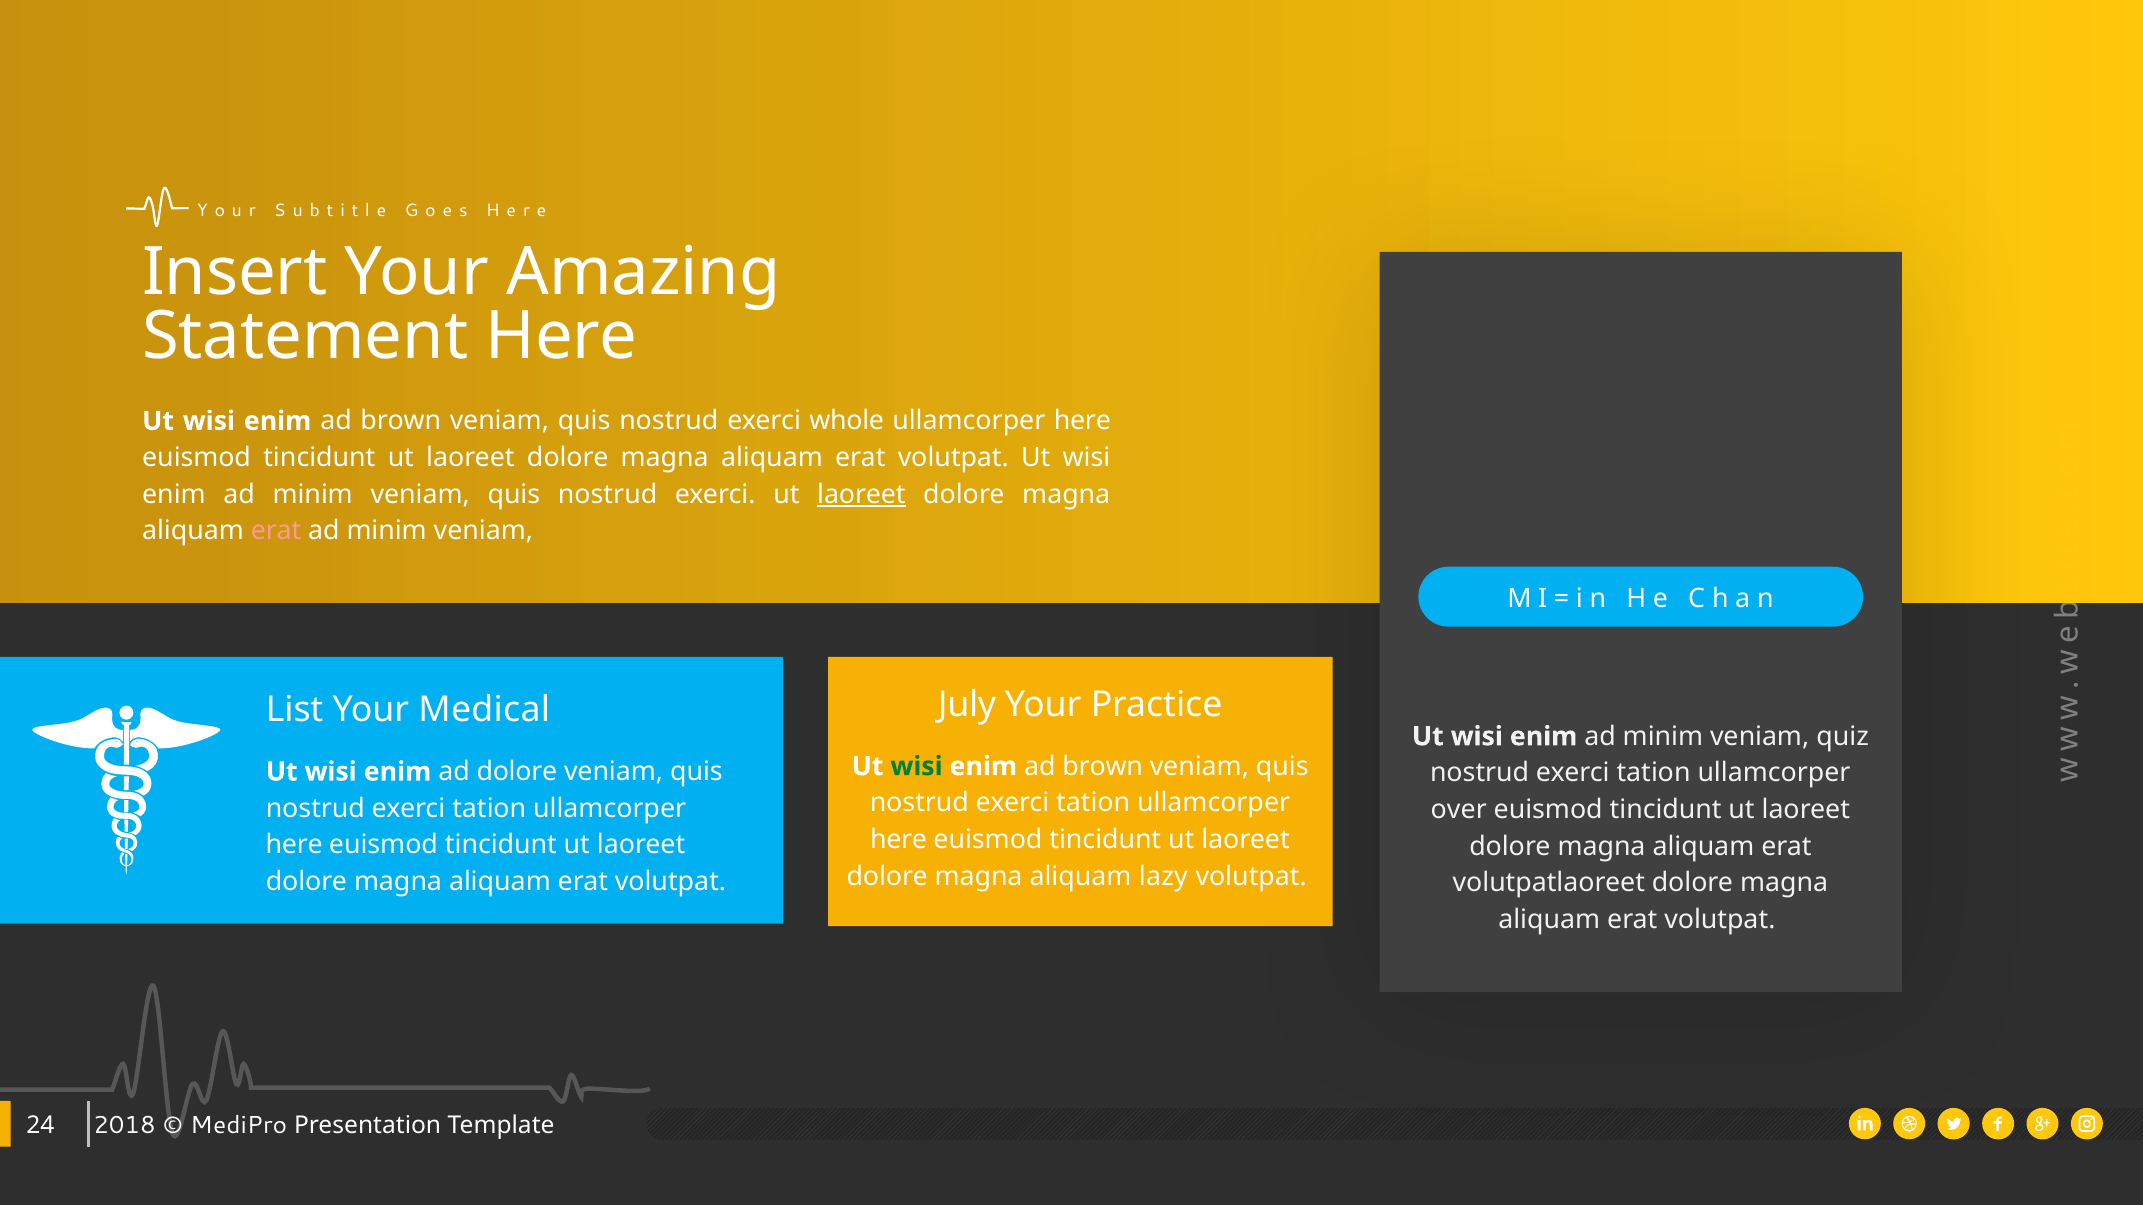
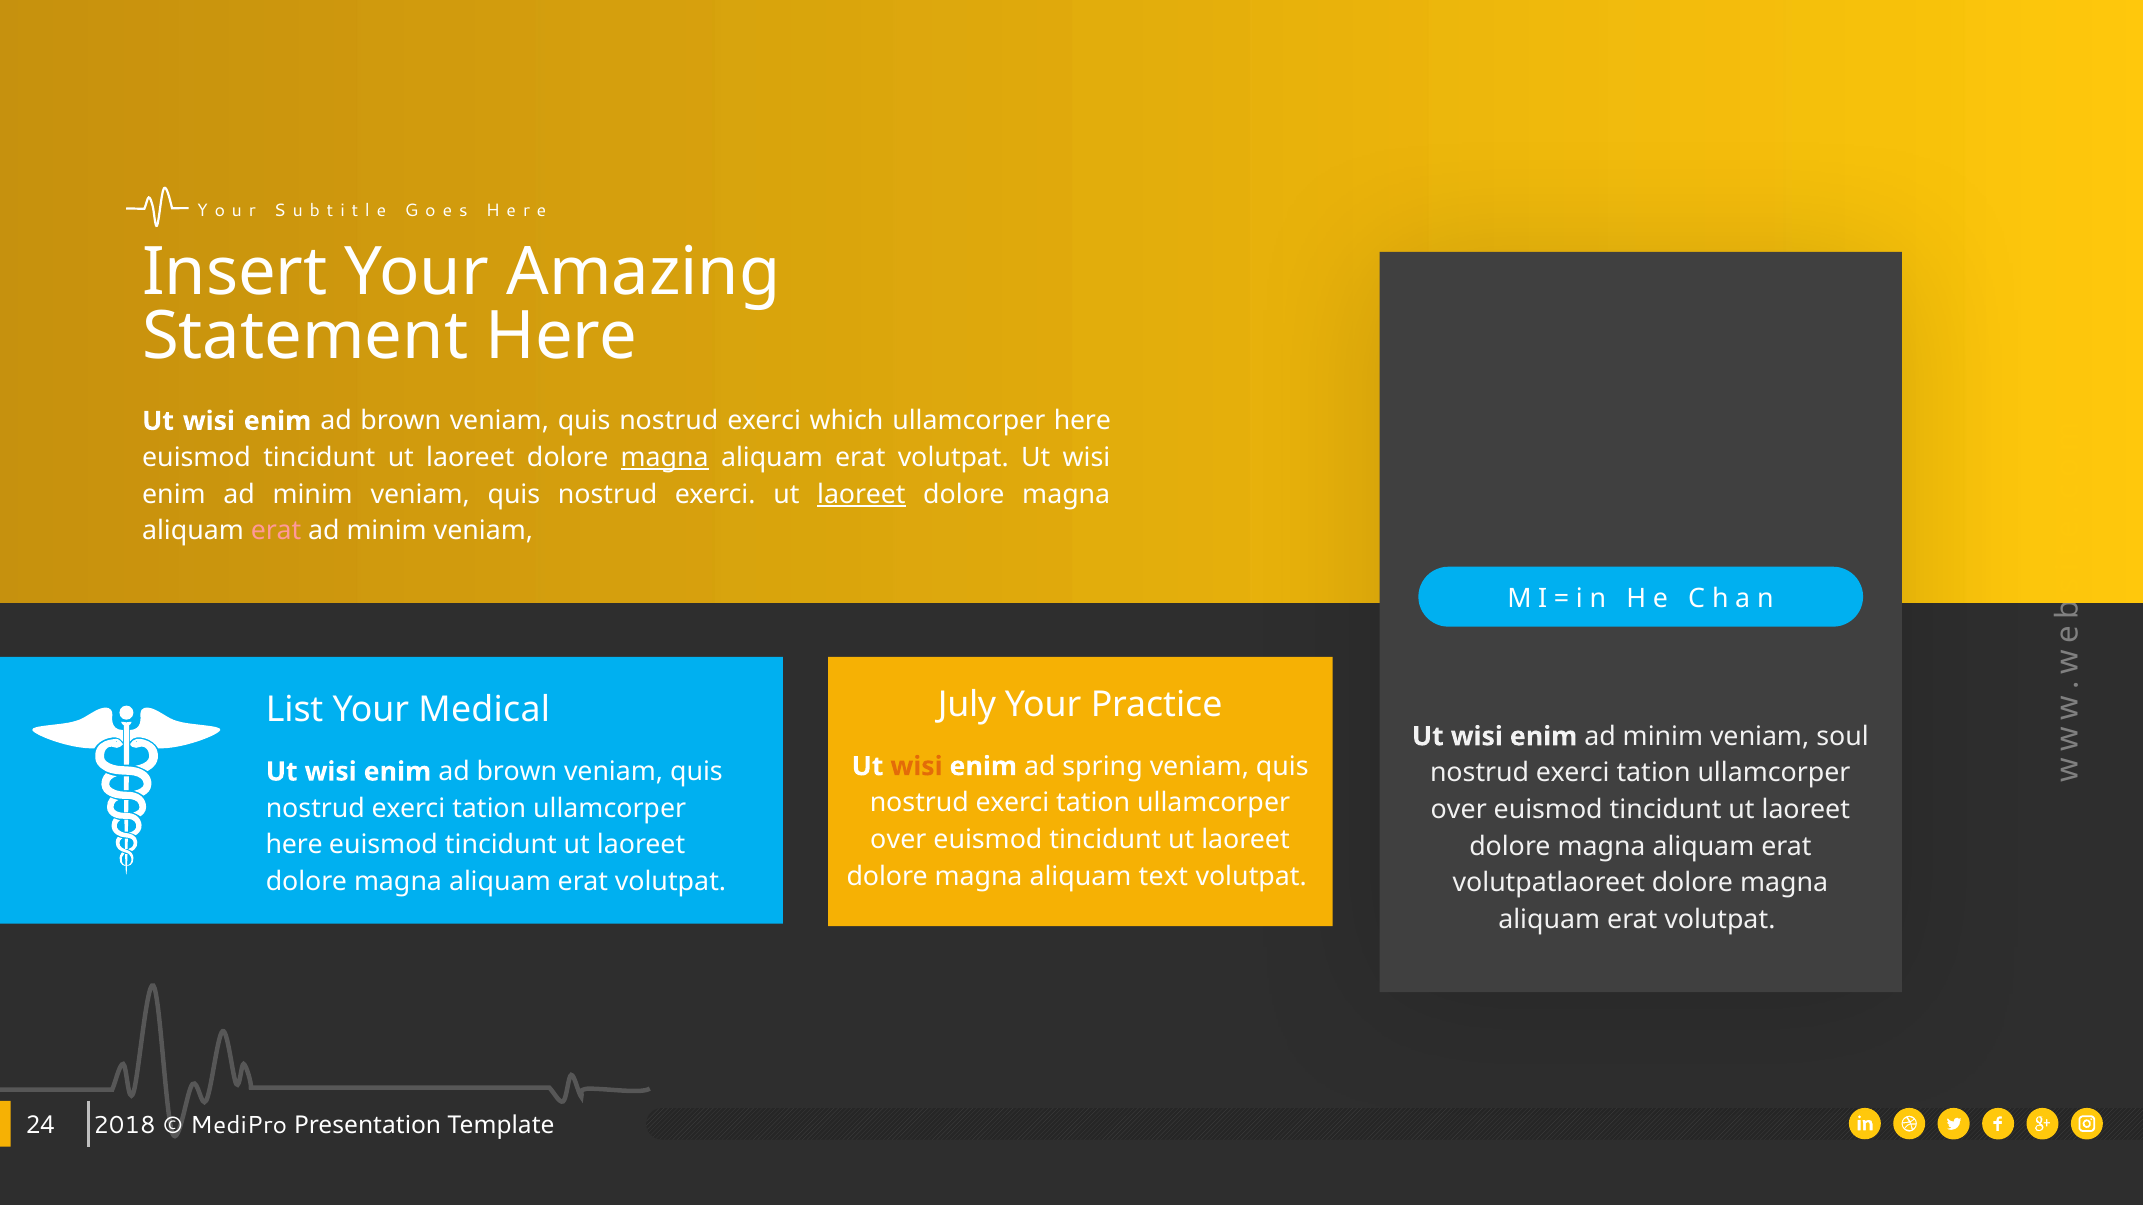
whole: whole -> which (847, 421)
magna underline: none -> present (665, 458)
quiz: quiz -> soul (1843, 737)
wisi colour: green -> orange (917, 767)
brown: brown -> spring (1103, 767)
dolore: dolore -> brown (517, 772)
here: here -> over (898, 840)
lazy: lazy -> text (1163, 877)
